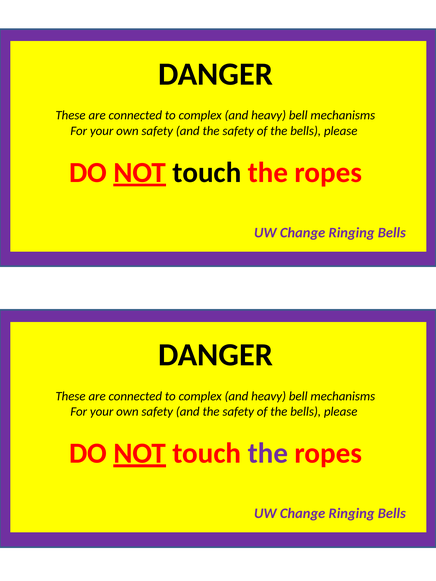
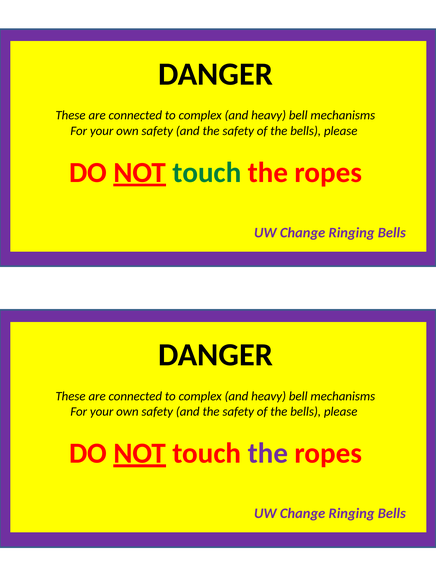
touch colour: black -> green (207, 173)
